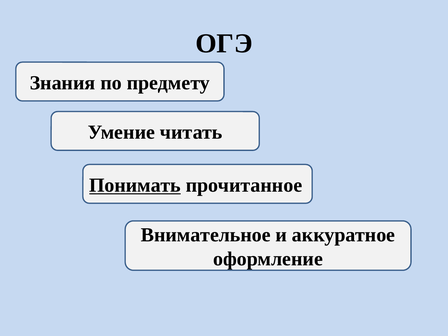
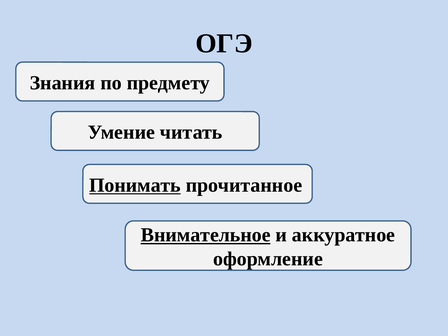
Внимательное underline: none -> present (206, 235)
